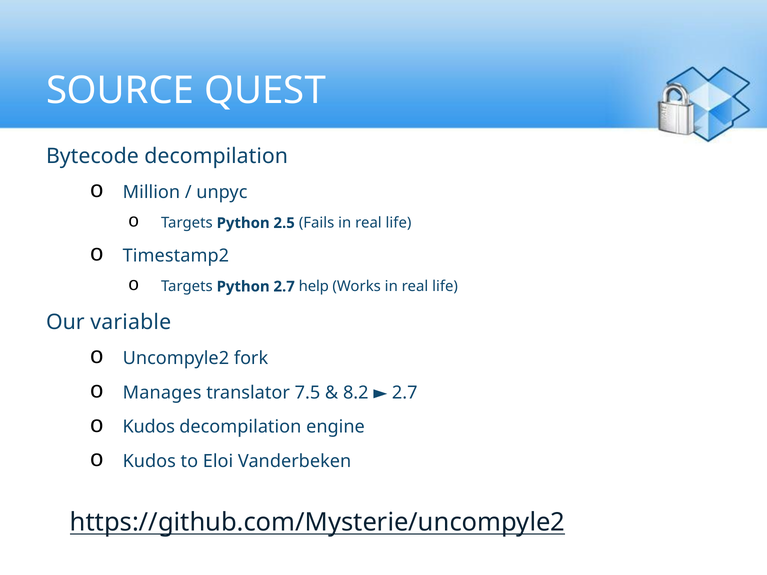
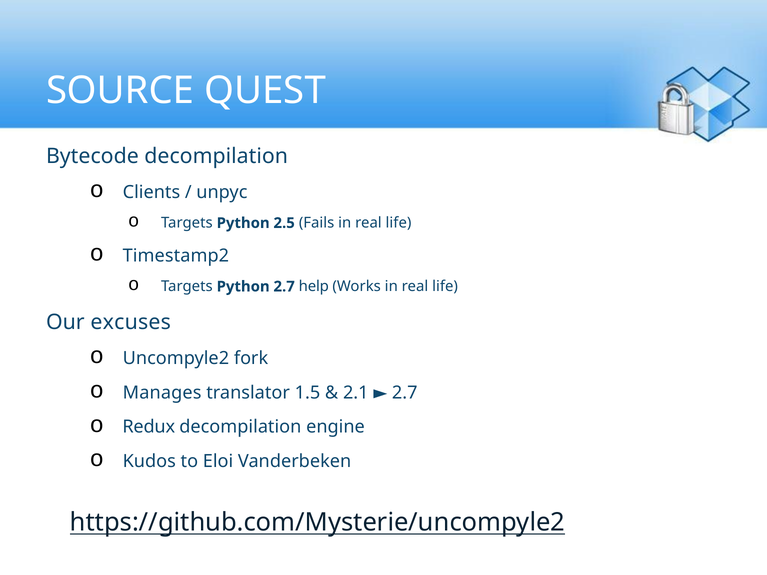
Million: Million -> Clients (151, 192)
variable: variable -> excuses (131, 322)
7.5: 7.5 -> 1.5 (307, 393)
8.2: 8.2 -> 2.1 (356, 393)
Kudos: Kudos -> Redux (149, 427)
